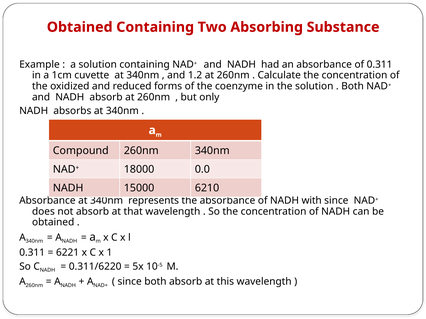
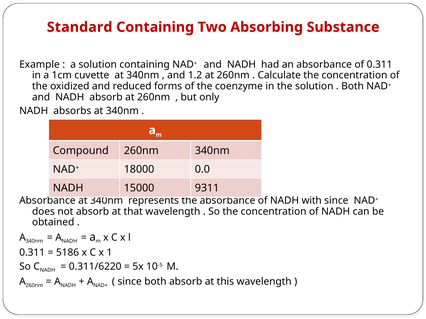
Obtained: Obtained -> Standard (80, 27)
6210: 6210 -> 9311 (207, 188)
6221: 6221 -> 5186 (68, 253)
